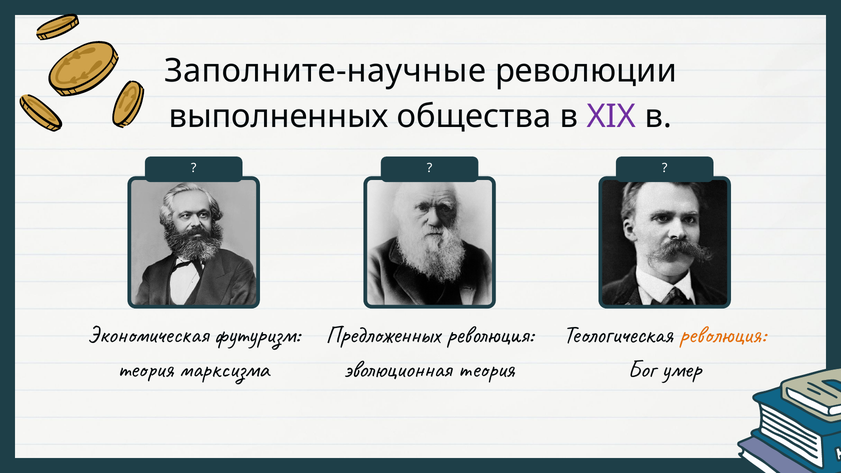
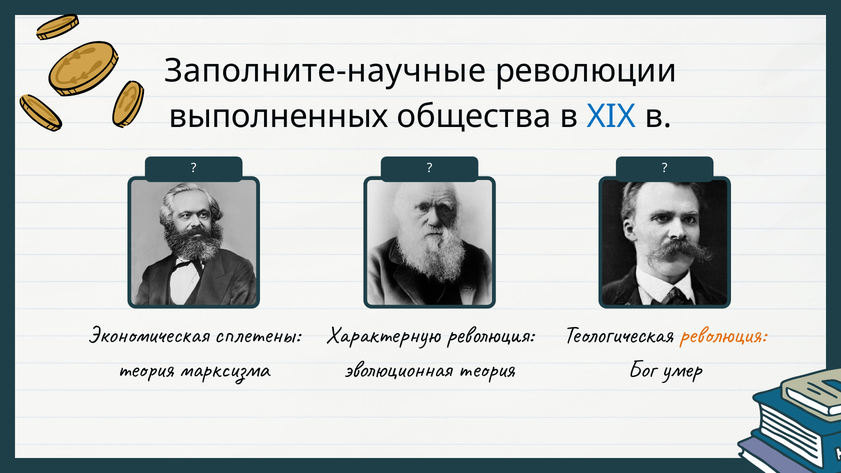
XIX colour: purple -> blue (611, 117)
футуризм: футуризм -> сплетены (257, 335)
Предложенных: Предложенных -> Характерную (383, 335)
